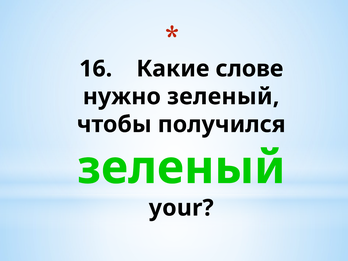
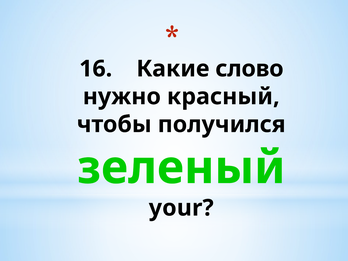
слове: слове -> слово (249, 69)
нужно зеленый: зеленый -> красный (223, 97)
